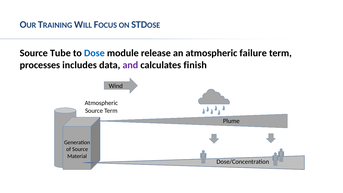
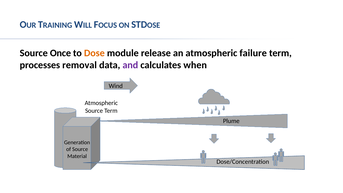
Tube: Tube -> Once (60, 53)
Dose colour: blue -> orange (94, 53)
includes: includes -> removal (80, 65)
finish: finish -> when (195, 65)
